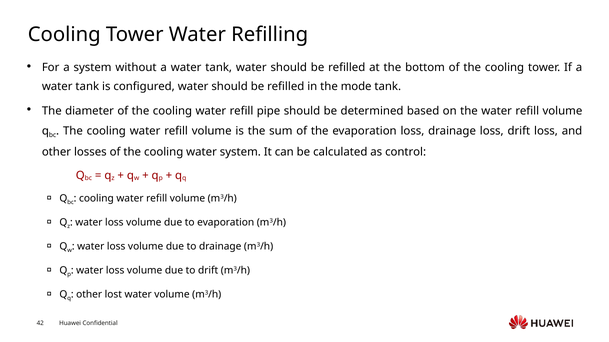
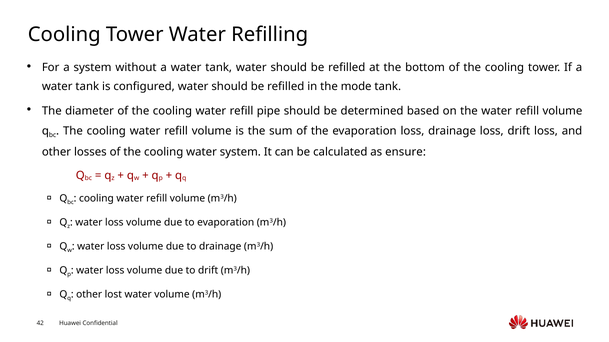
control: control -> ensure (406, 152)
